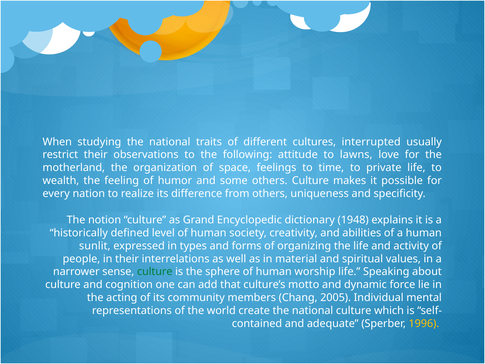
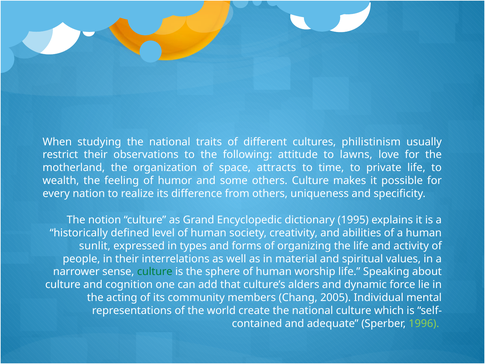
interrupted: interrupted -> philistinism (371, 142)
feelings: feelings -> attracts (276, 168)
1948: 1948 -> 1995 (353, 220)
motto: motto -> alders (304, 284)
1996 colour: yellow -> light green (424, 323)
